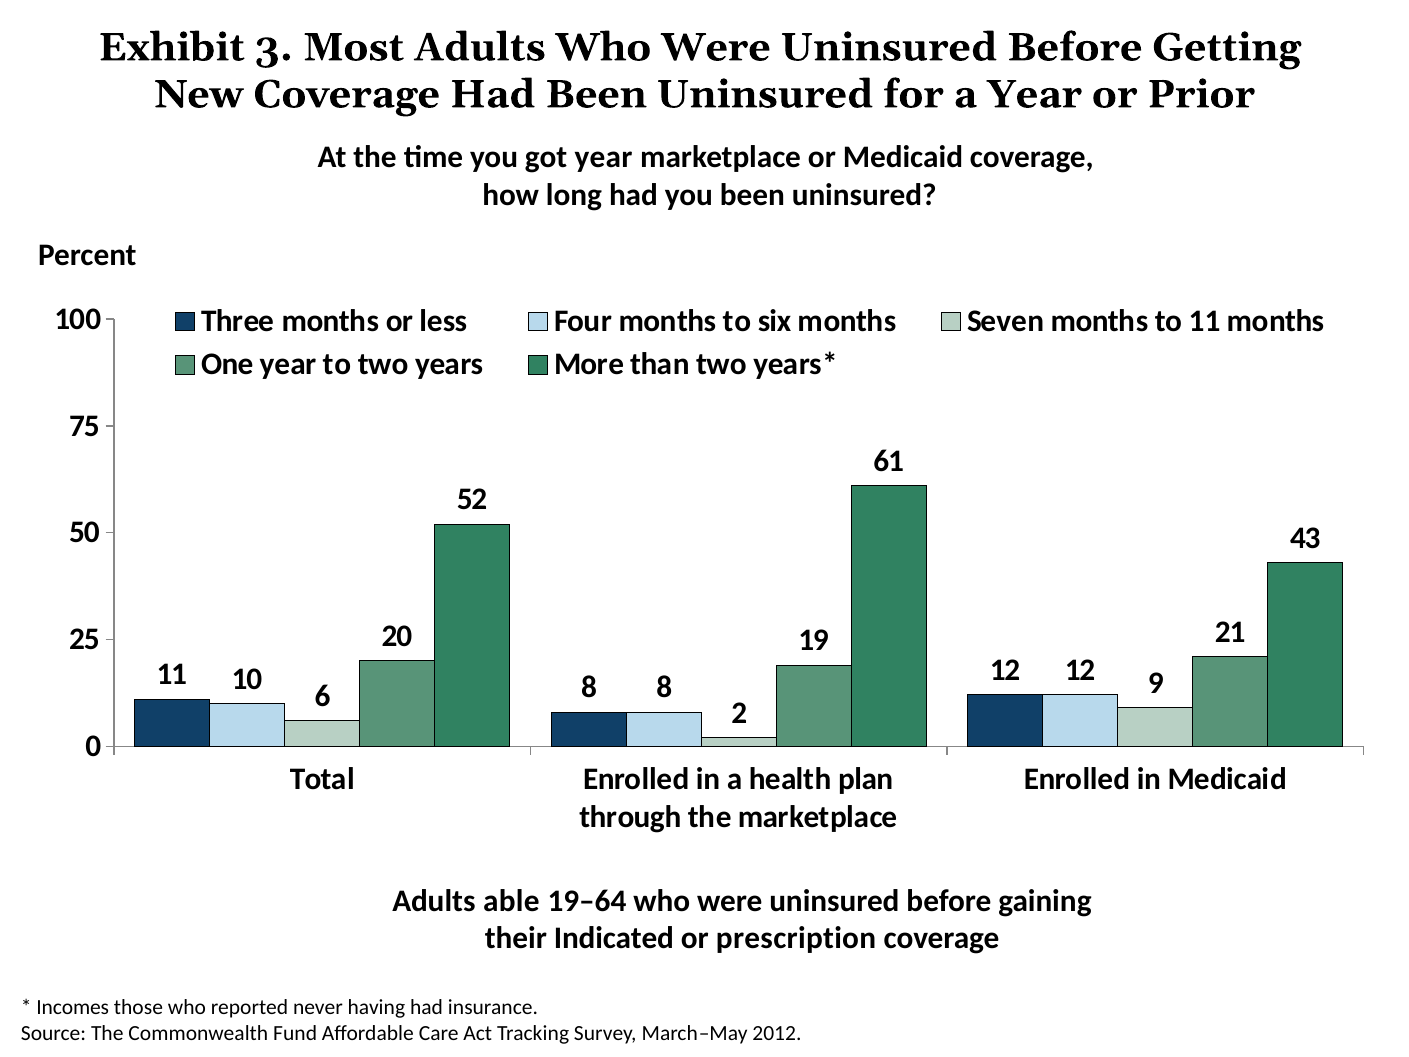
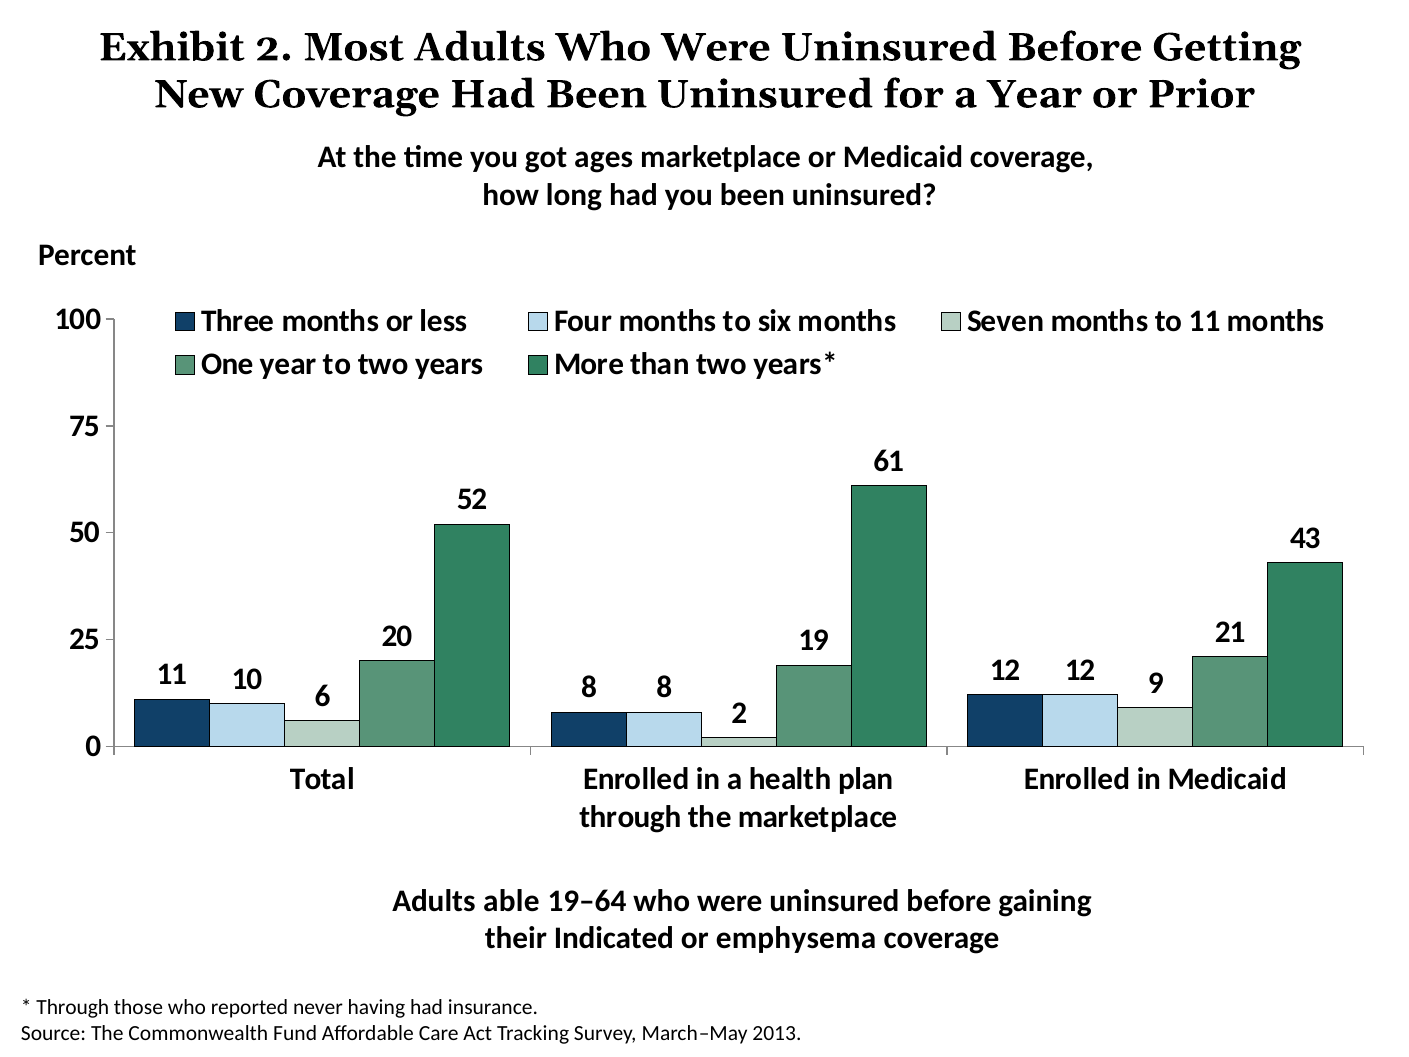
Exhibit 3: 3 -> 2 (274, 47)
got year: year -> ages (604, 157)
prescription: prescription -> emphysema (796, 938)
Incomes: Incomes -> Through (73, 1008)
2012: 2012 -> 2013 (777, 1033)
